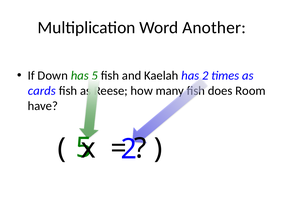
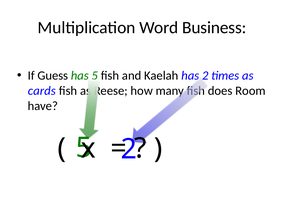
Another: Another -> Business (214, 27)
Down: Down -> Guess (53, 76)
